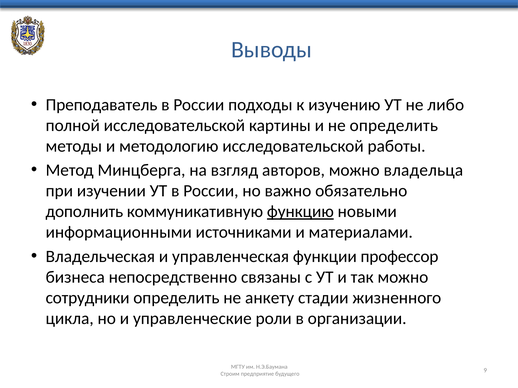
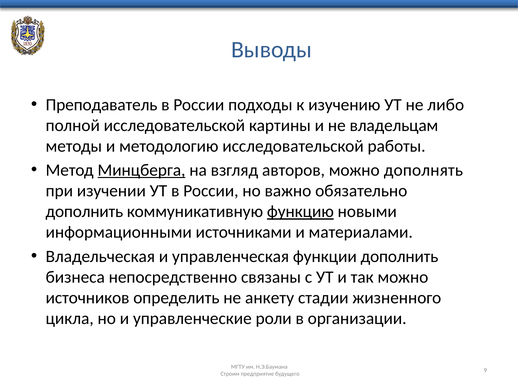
не определить: определить -> владельцам (394, 126)
Минцберга underline: none -> present (141, 170)
владельца: владельца -> дополнять (423, 170)
функции профессор: профессор -> дополнить (399, 257)
сотрудники: сотрудники -> источников (88, 298)
